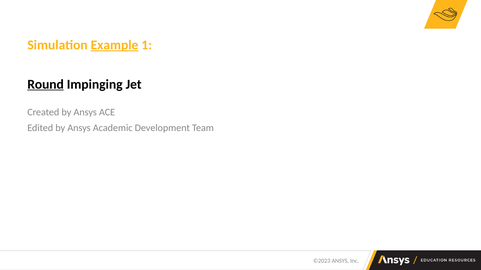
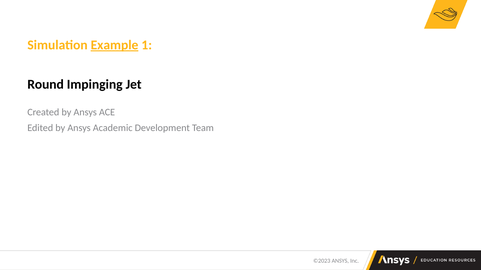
Round underline: present -> none (46, 84)
